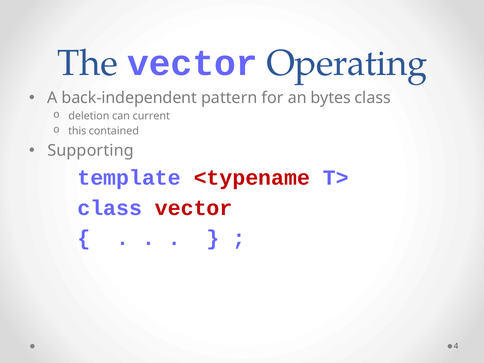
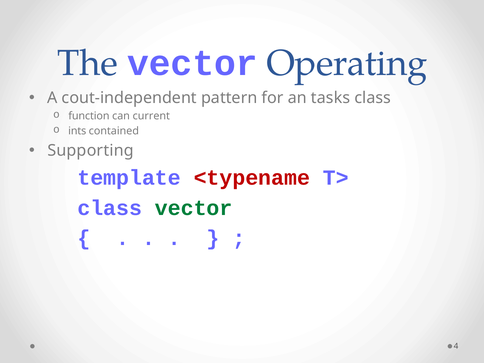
back-independent: back-independent -> cout-independent (129, 98)
bytes: bytes -> tasks (331, 98)
deletion: deletion -> function (89, 116)
this: this -> ints (77, 131)
vector colour: red -> green (194, 208)
